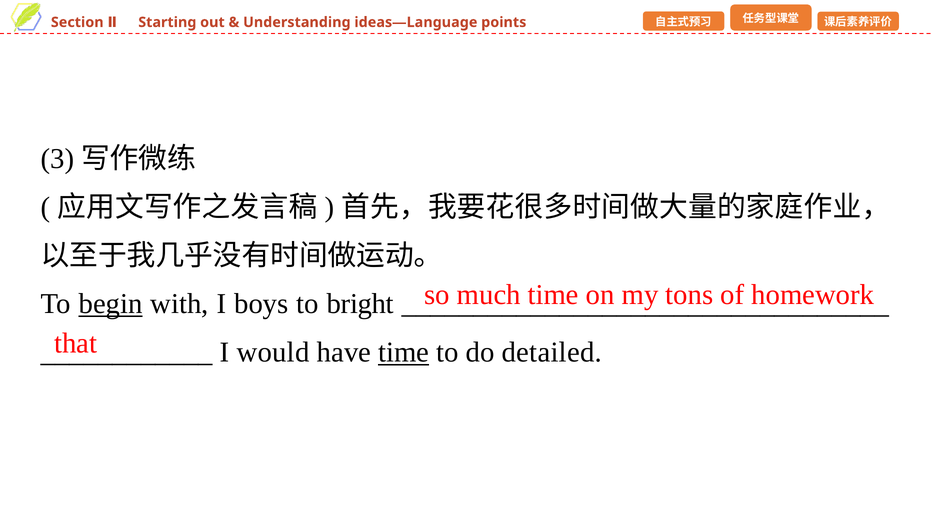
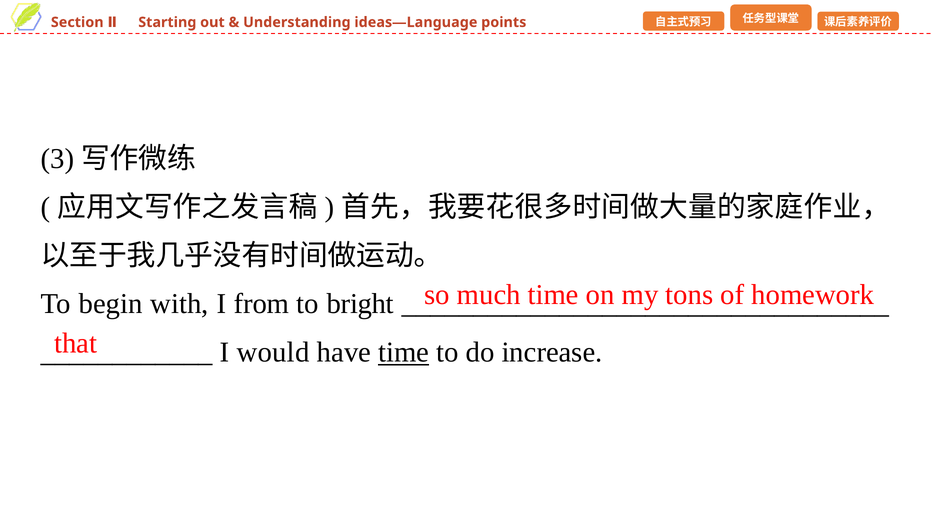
begin underline: present -> none (111, 304)
boys: boys -> from (261, 304)
detailed: detailed -> increase (552, 352)
